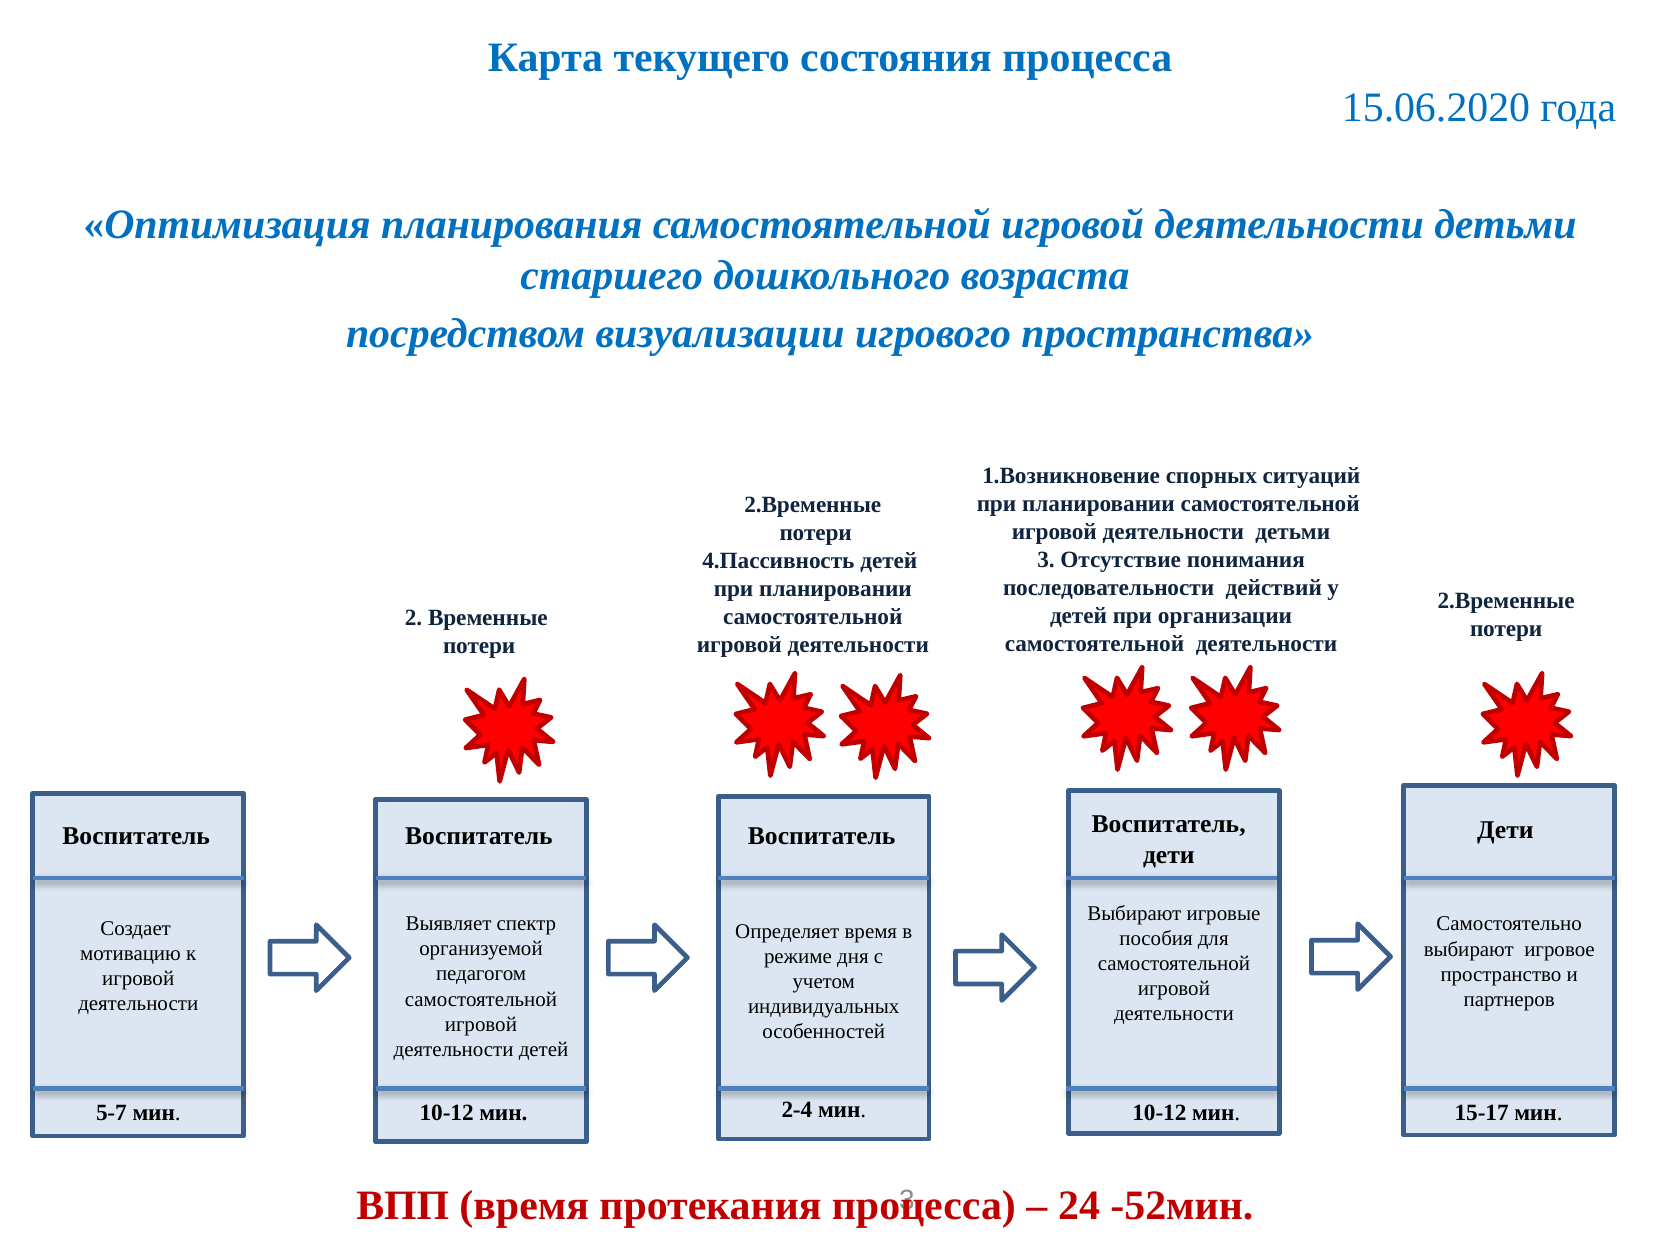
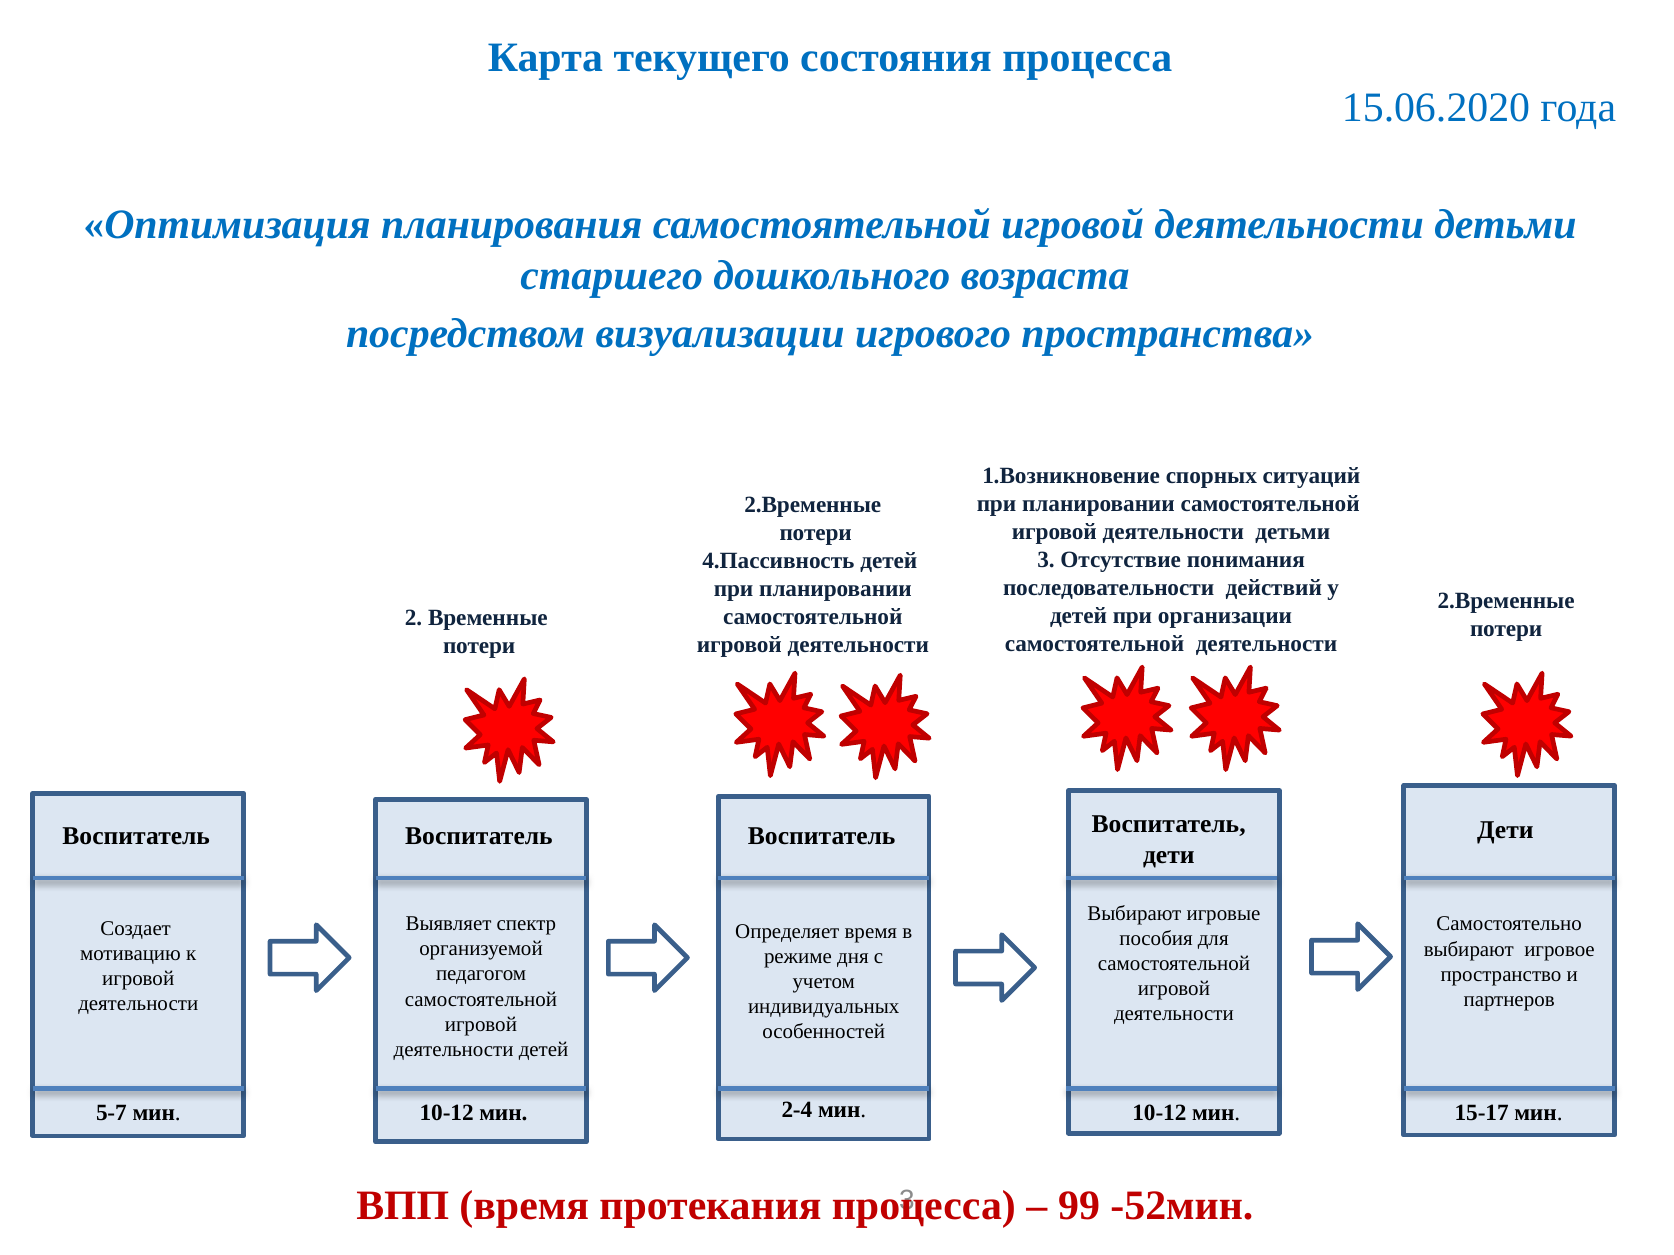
24: 24 -> 99 (1079, 1206)
